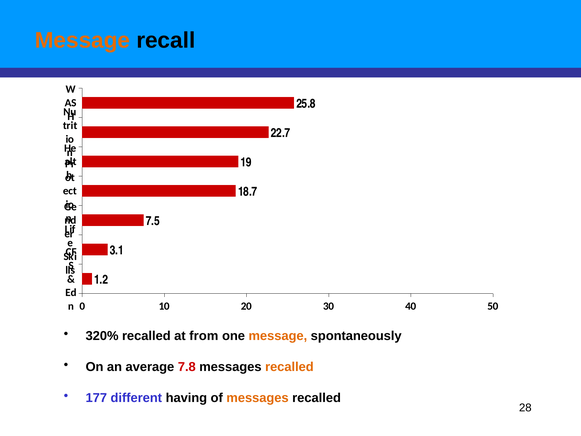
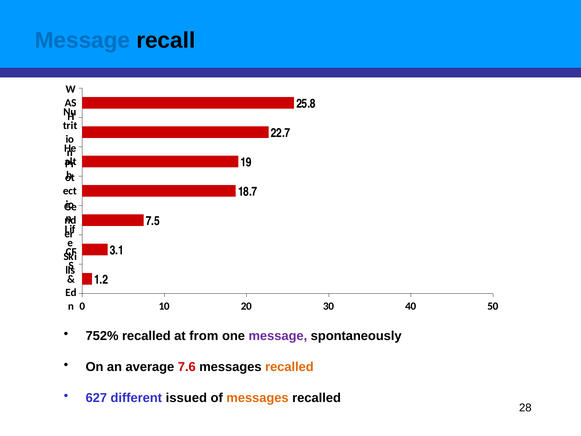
Message colour: orange -> blue (82, 40)
320%: 320% -> 752% (102, 336)
message colour: orange -> purple (278, 336)
7.8: 7.8 -> 7.6 (187, 367)
177: 177 -> 627 (96, 398)
having: having -> issued (186, 398)
